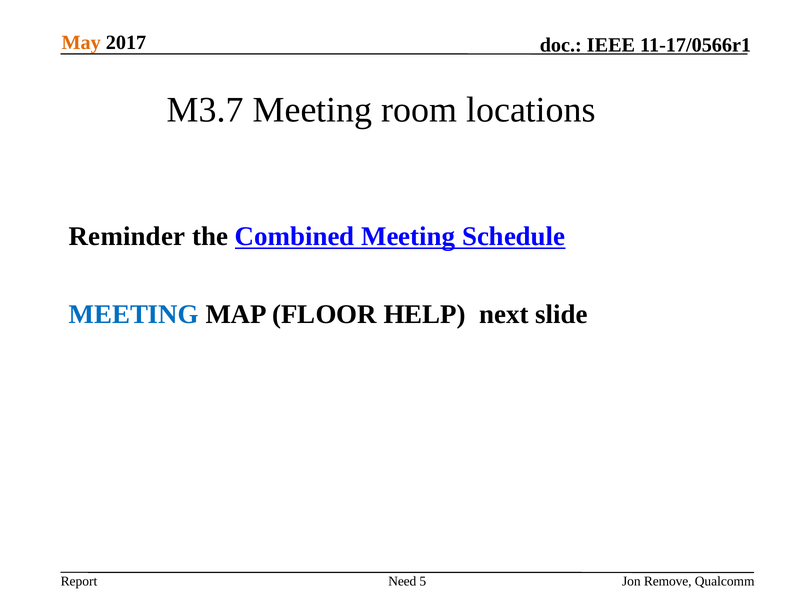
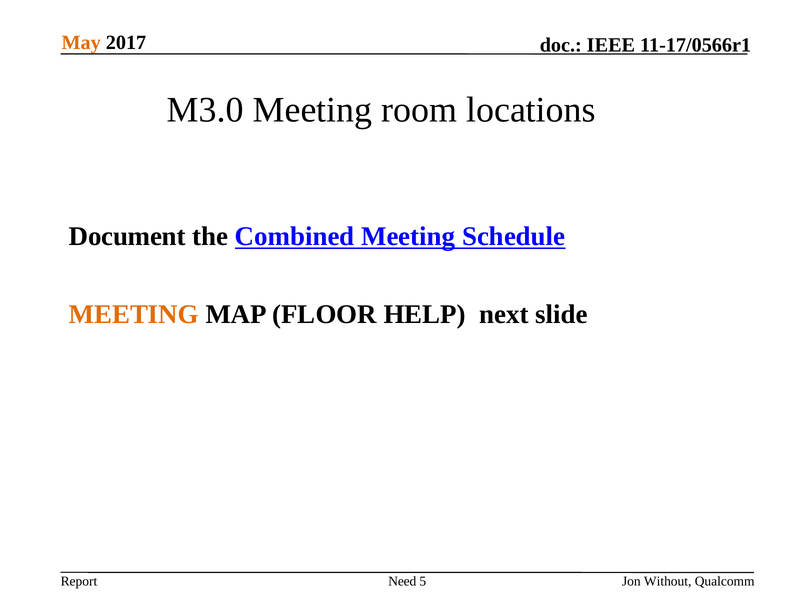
M3.7: M3.7 -> M3.0 (205, 110)
Reminder: Reminder -> Document (127, 236)
MEETING colour: blue -> orange (134, 314)
Remove: Remove -> Without (668, 581)
